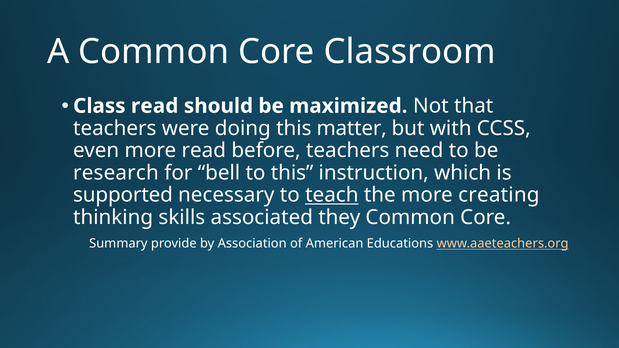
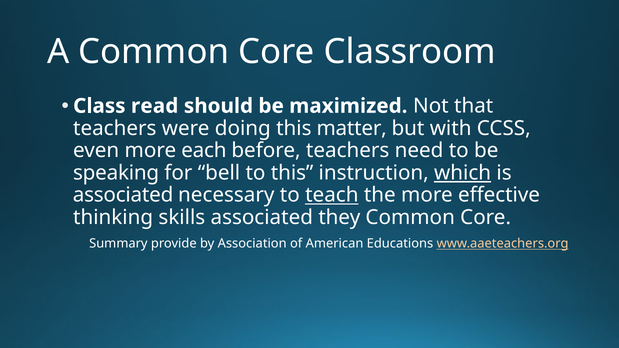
more read: read -> each (204, 151)
research: research -> speaking (116, 173)
which underline: none -> present (463, 173)
supported: supported -> associated (123, 195)
creating: creating -> effective (499, 195)
